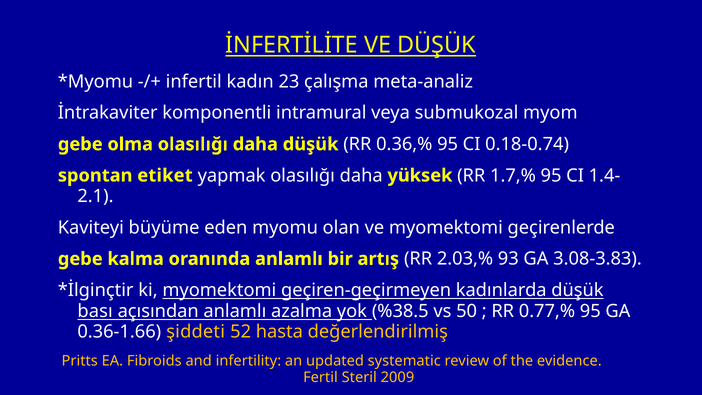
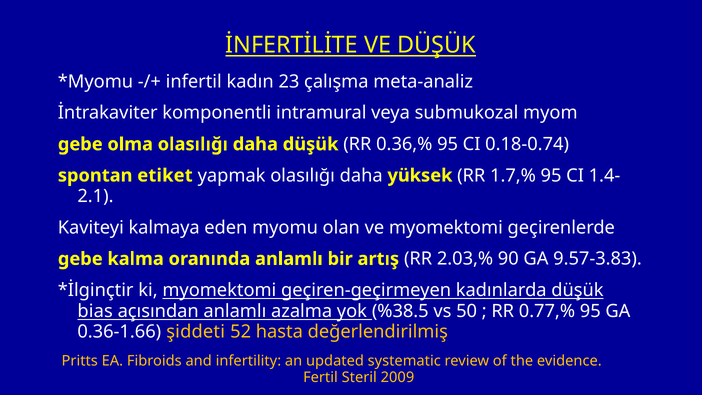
büyüme: büyüme -> kalmaya (164, 228)
93: 93 -> 90 (508, 259)
3.08-3.83: 3.08-3.83 -> 9.57-3.83 (598, 259)
bası: bası -> bias (95, 311)
